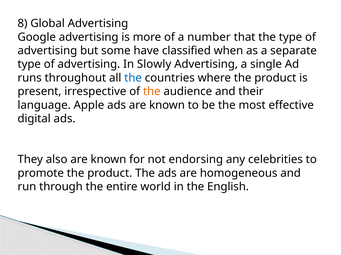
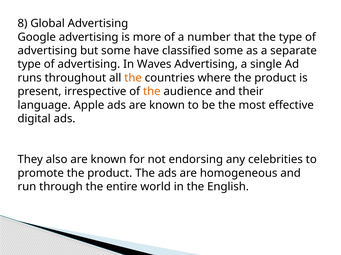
classified when: when -> some (228, 51)
Slowly: Slowly -> Waves (154, 64)
the colour: blue -> orange (133, 78)
